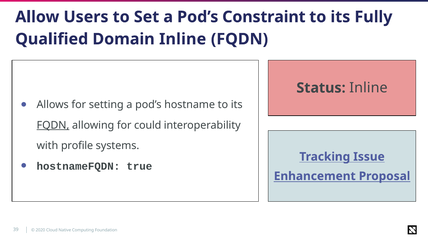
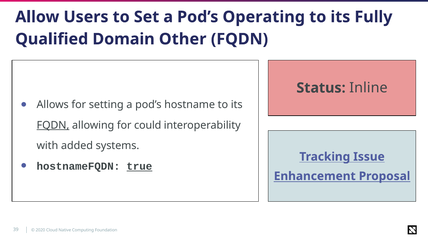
Constraint: Constraint -> Operating (264, 17)
Domain Inline: Inline -> Other (183, 39)
profile: profile -> added (77, 146)
true underline: none -> present (139, 166)
